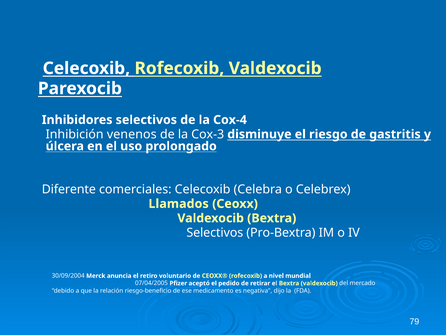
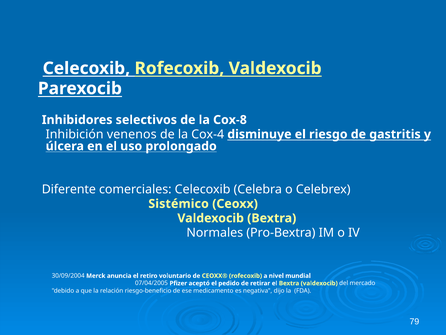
Cox-4: Cox-4 -> Cox-8 (230, 120)
Cox-3: Cox-3 -> Cox-4 (208, 134)
Llamados: Llamados -> Sistémico (179, 203)
Selectivos: Selectivos -> Normales (215, 232)
